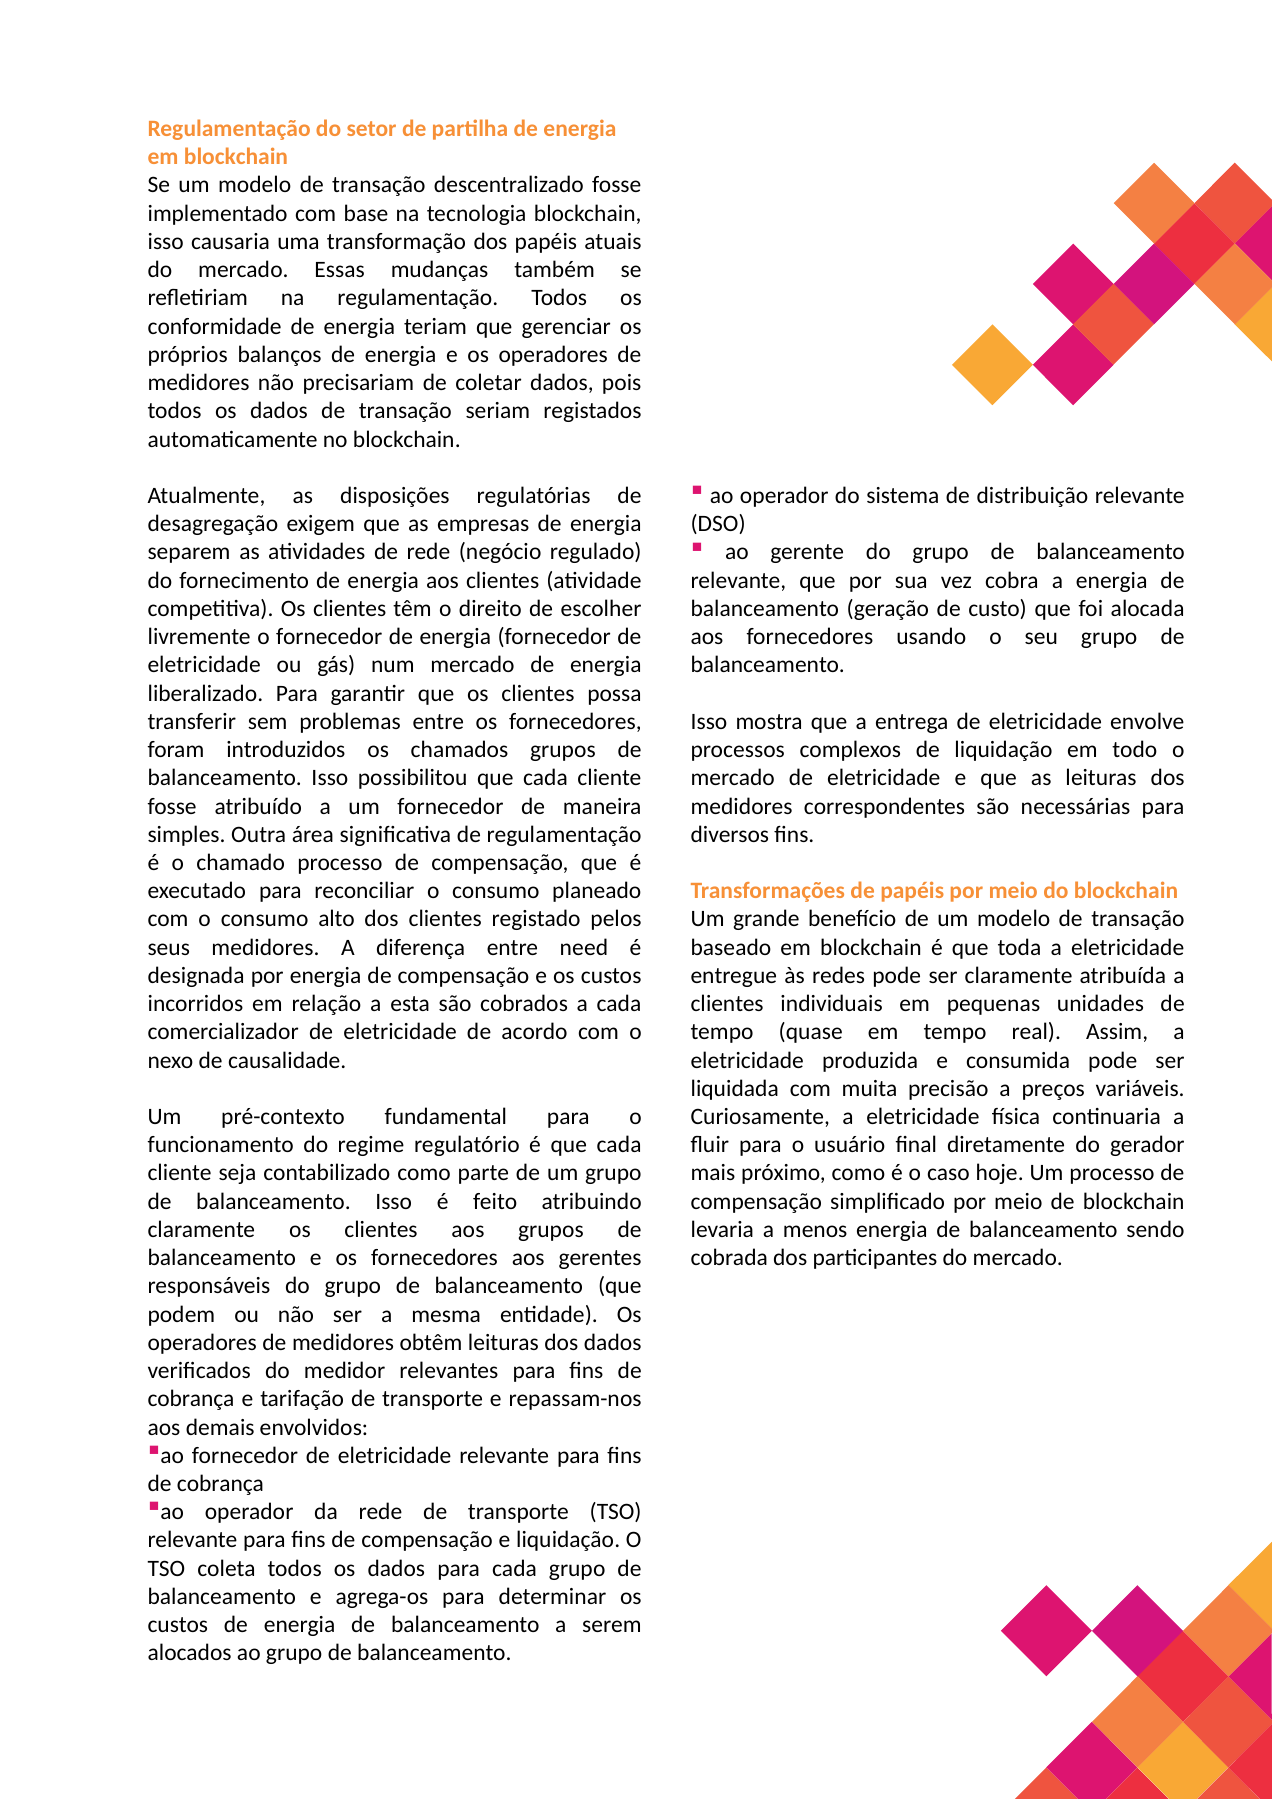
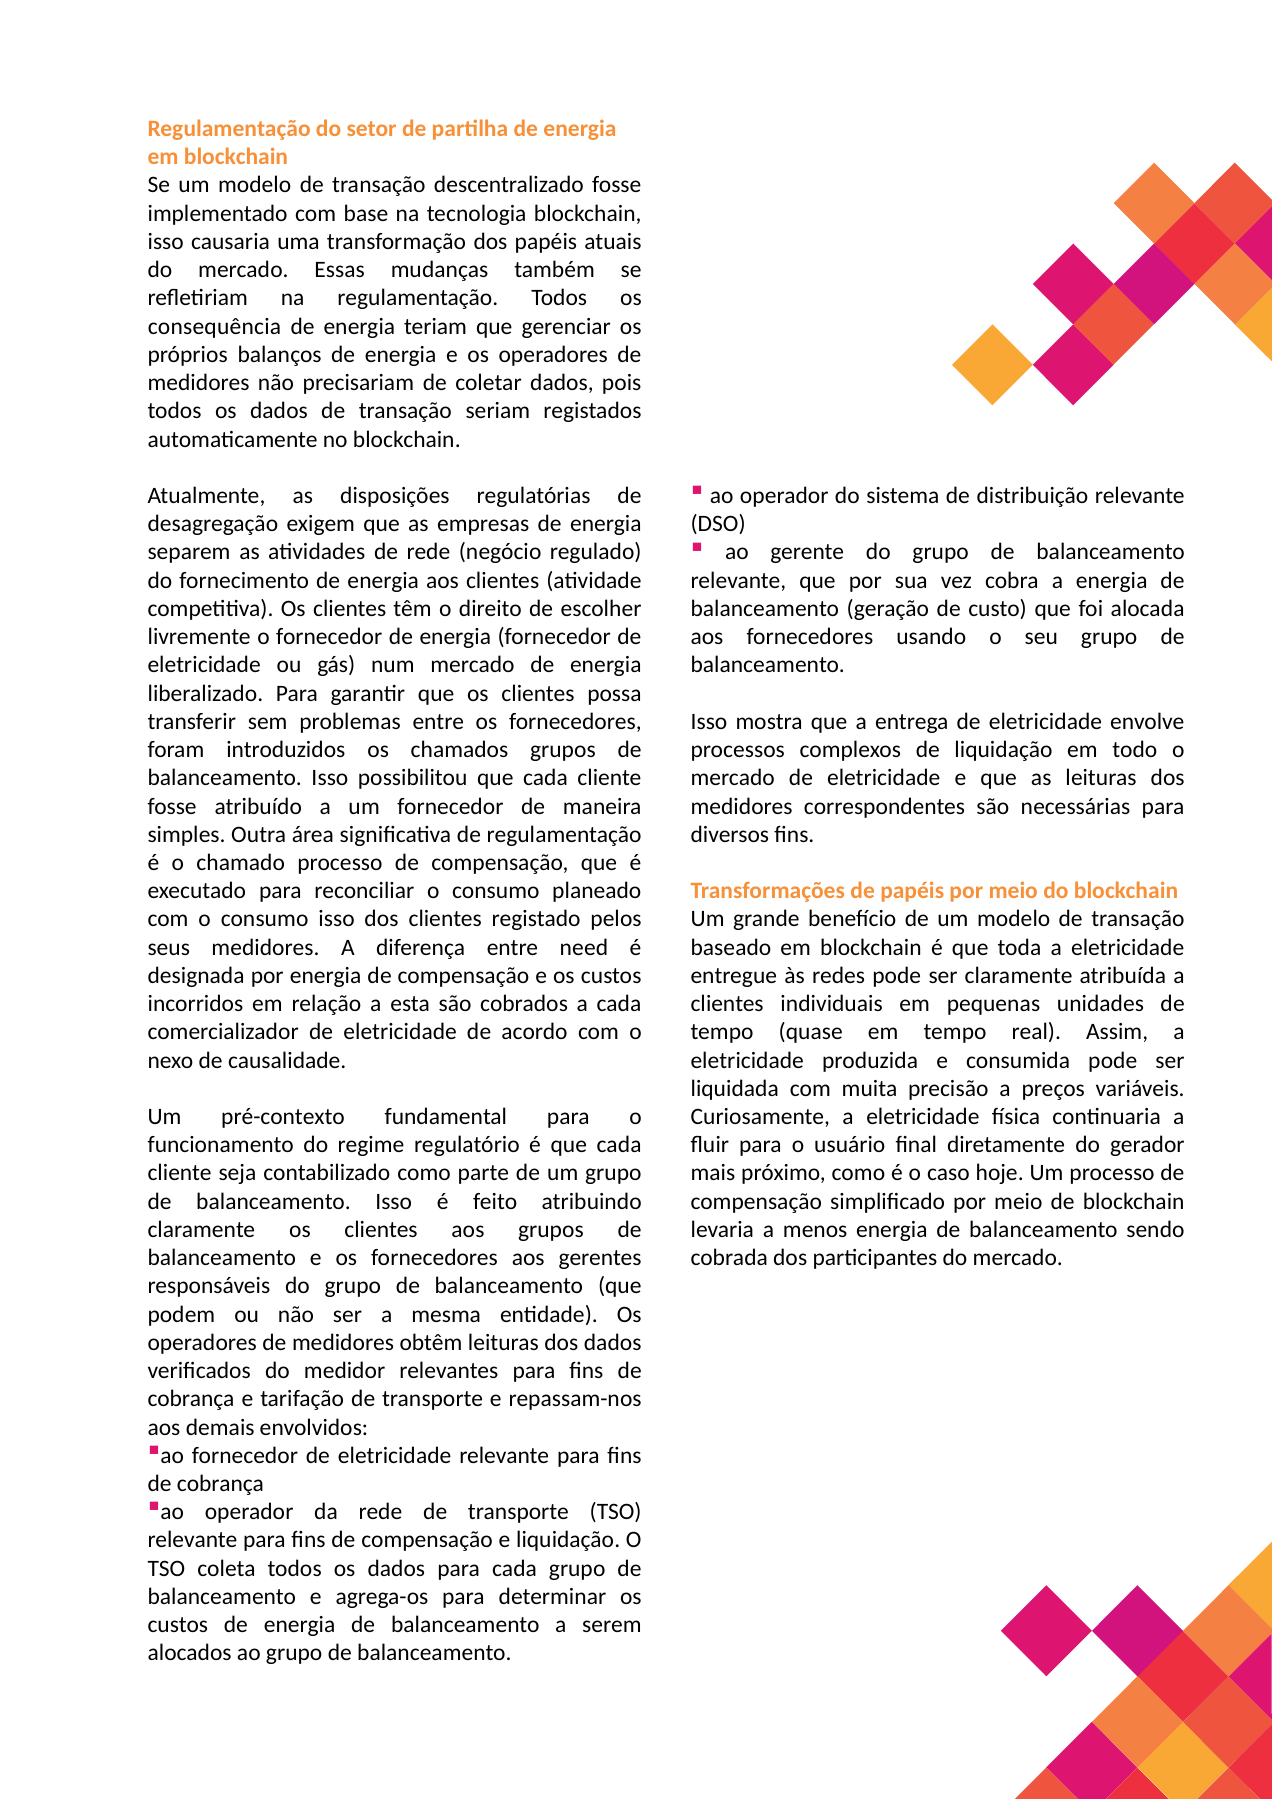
conformidade: conformidade -> consequência (214, 326)
consumo alto: alto -> isso (336, 919)
